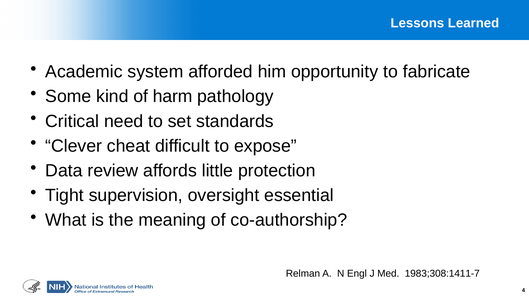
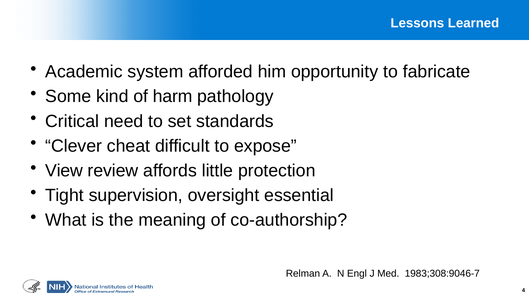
Data: Data -> View (64, 170)
1983;308:1411-7: 1983;308:1411-7 -> 1983;308:9046-7 (442, 273)
